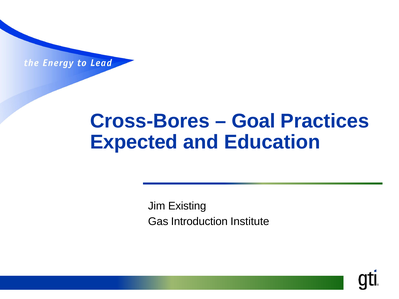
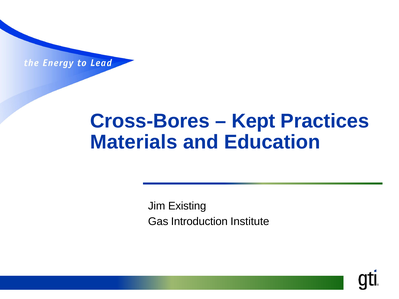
Goal: Goal -> Kept (253, 121)
Expected: Expected -> Materials (134, 142)
